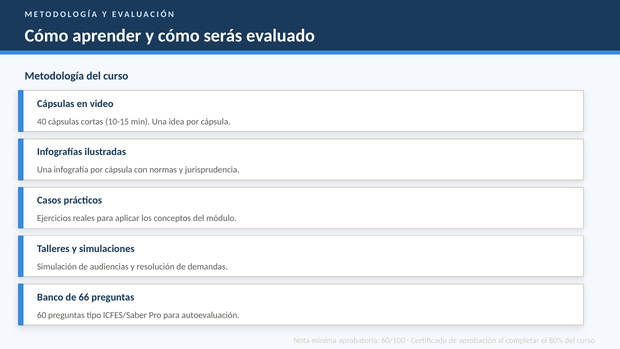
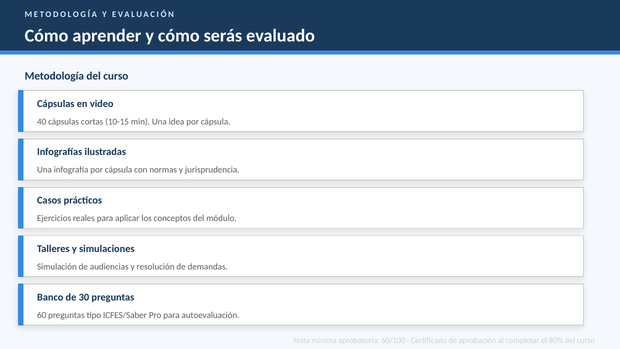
66: 66 -> 30 (84, 297)
